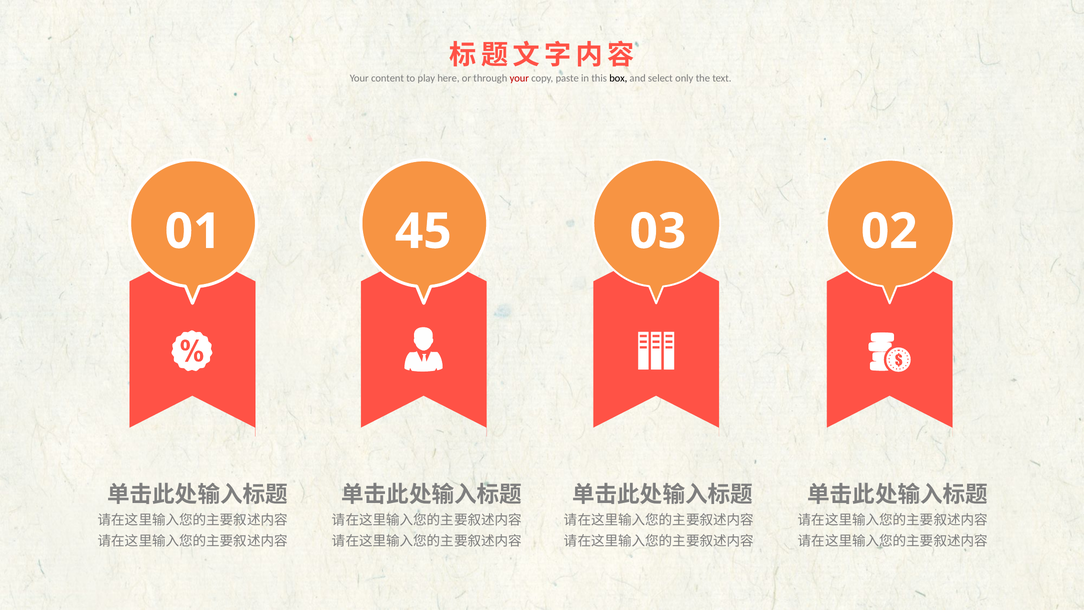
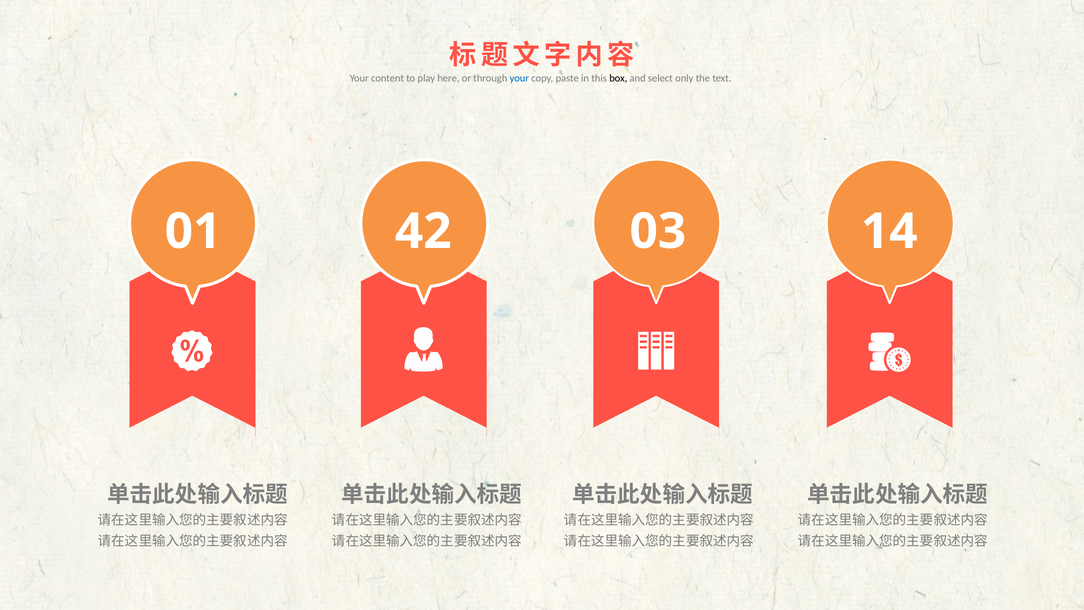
your colour: red -> blue (519, 78)
45: 45 -> 42 (423, 231)
02: 02 -> 14 (889, 231)
